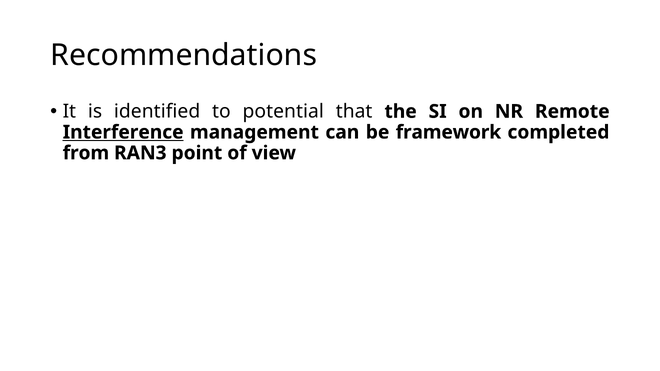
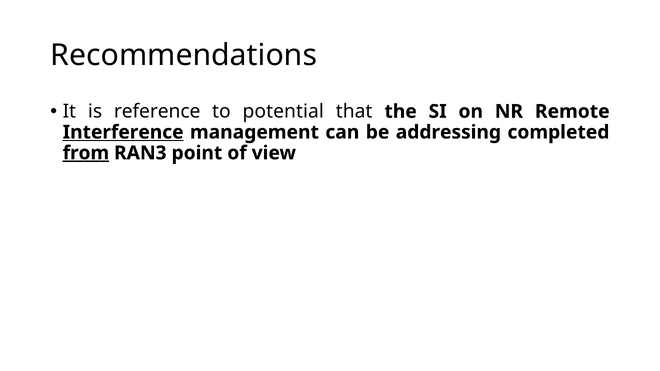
identified: identified -> reference (157, 112)
framework: framework -> addressing (448, 132)
from underline: none -> present (86, 153)
